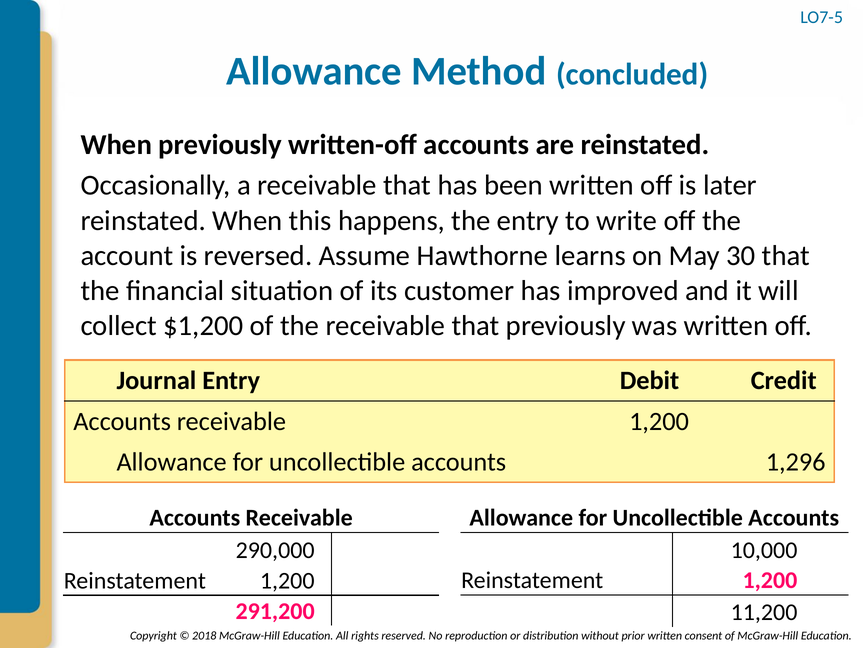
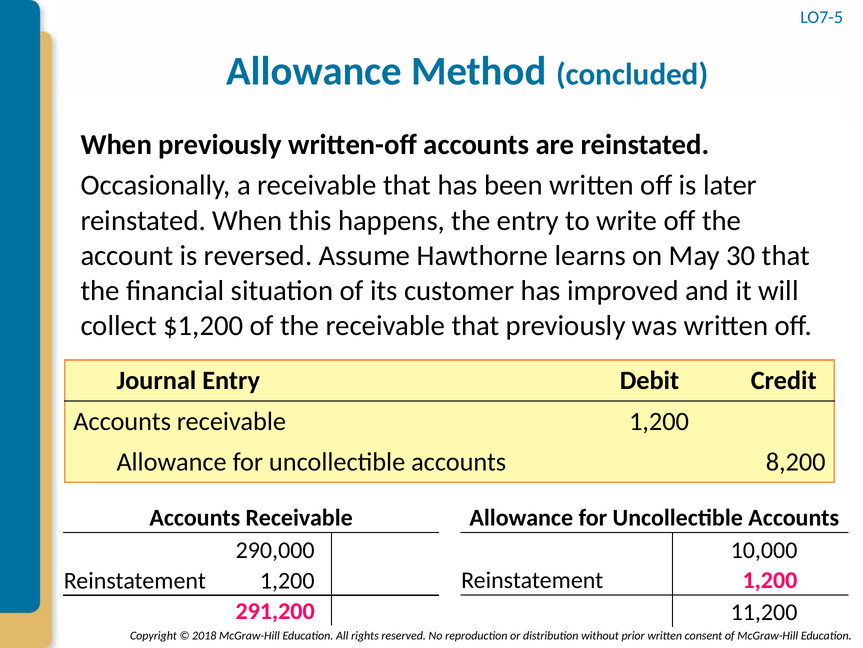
1,296: 1,296 -> 8,200 (796, 462)
